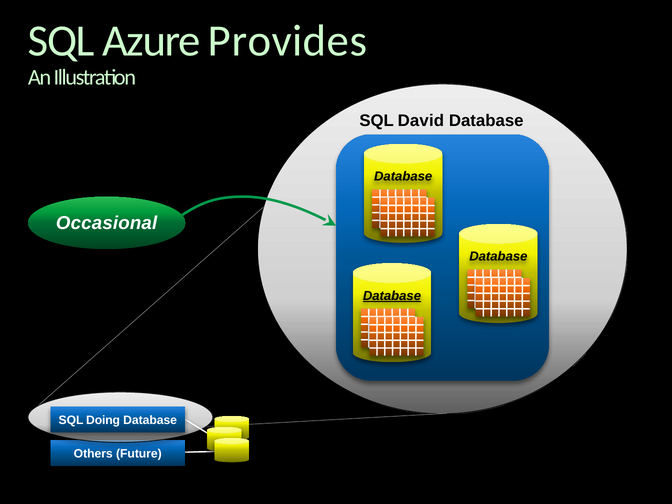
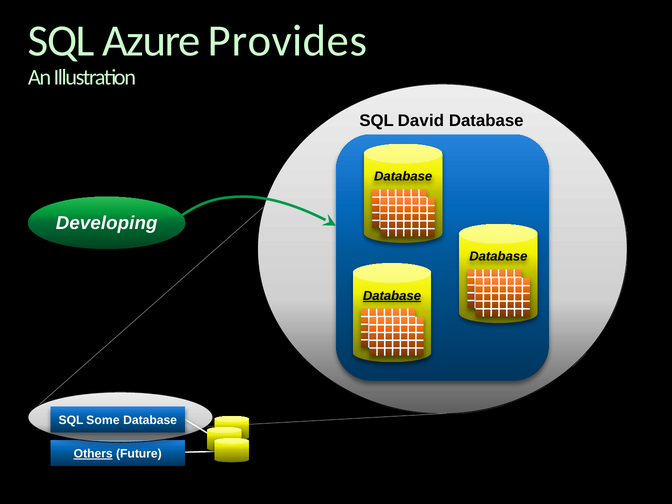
Occasional: Occasional -> Developing (107, 223)
Doing: Doing -> Some (103, 420)
Others underline: none -> present (93, 454)
